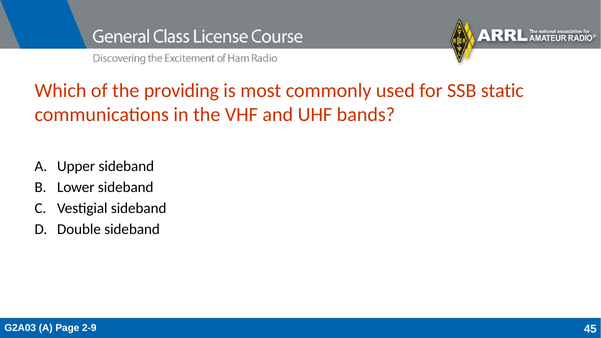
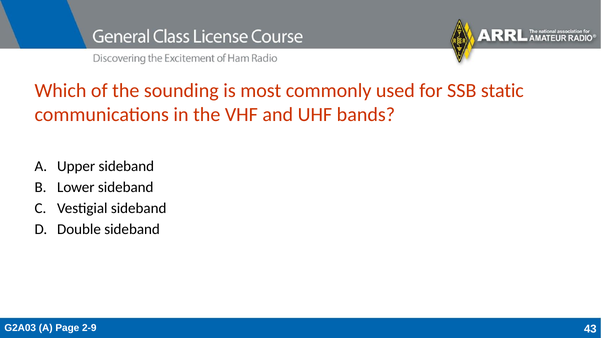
providing: providing -> sounding (181, 91)
45: 45 -> 43 (590, 329)
